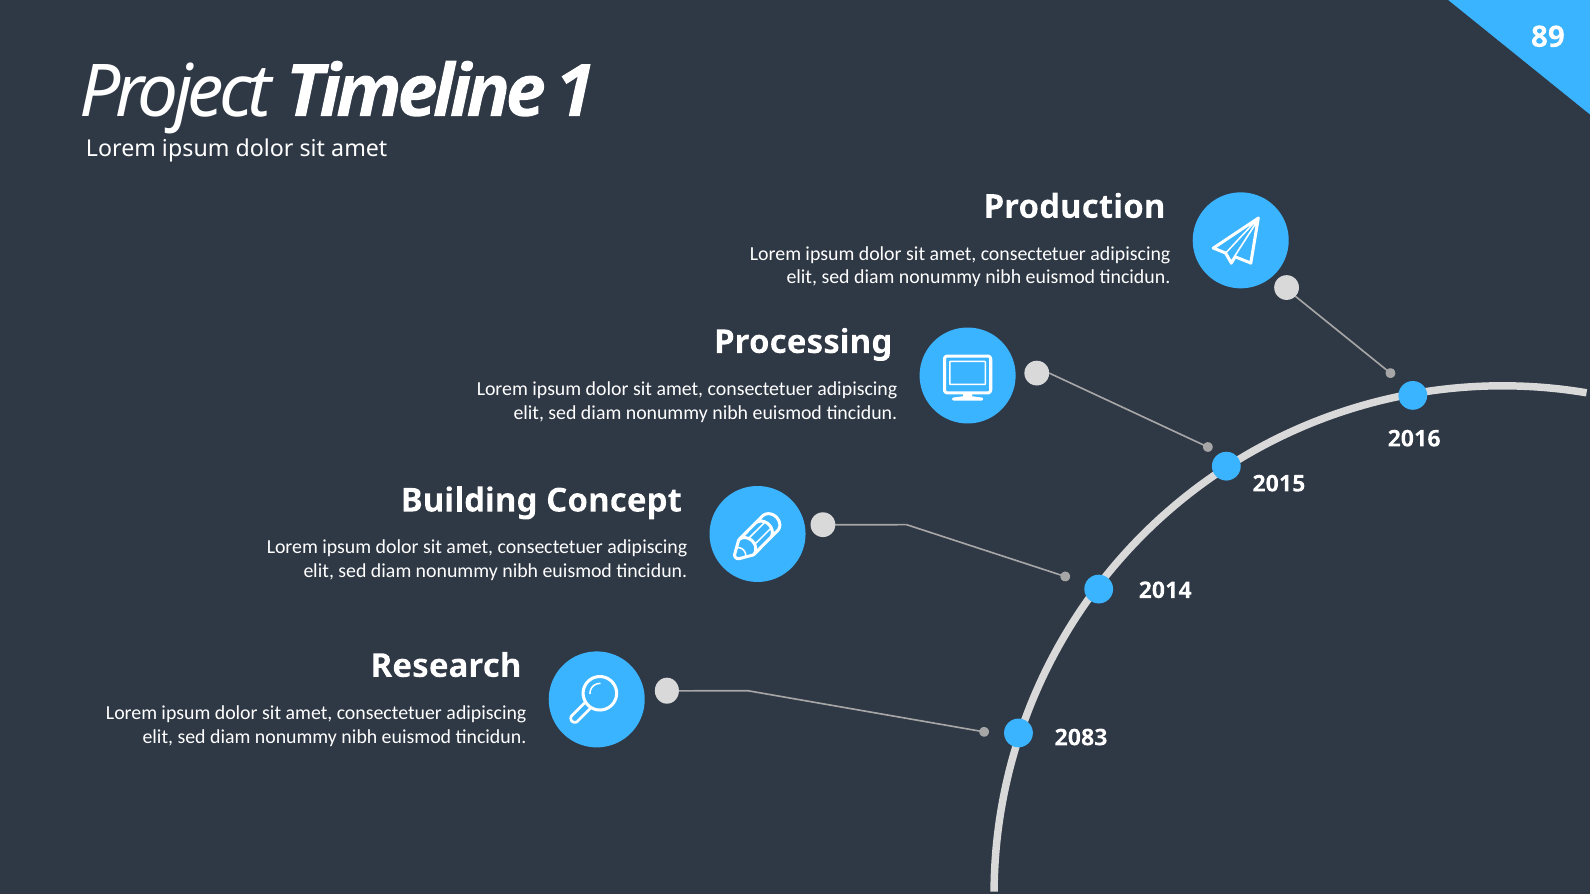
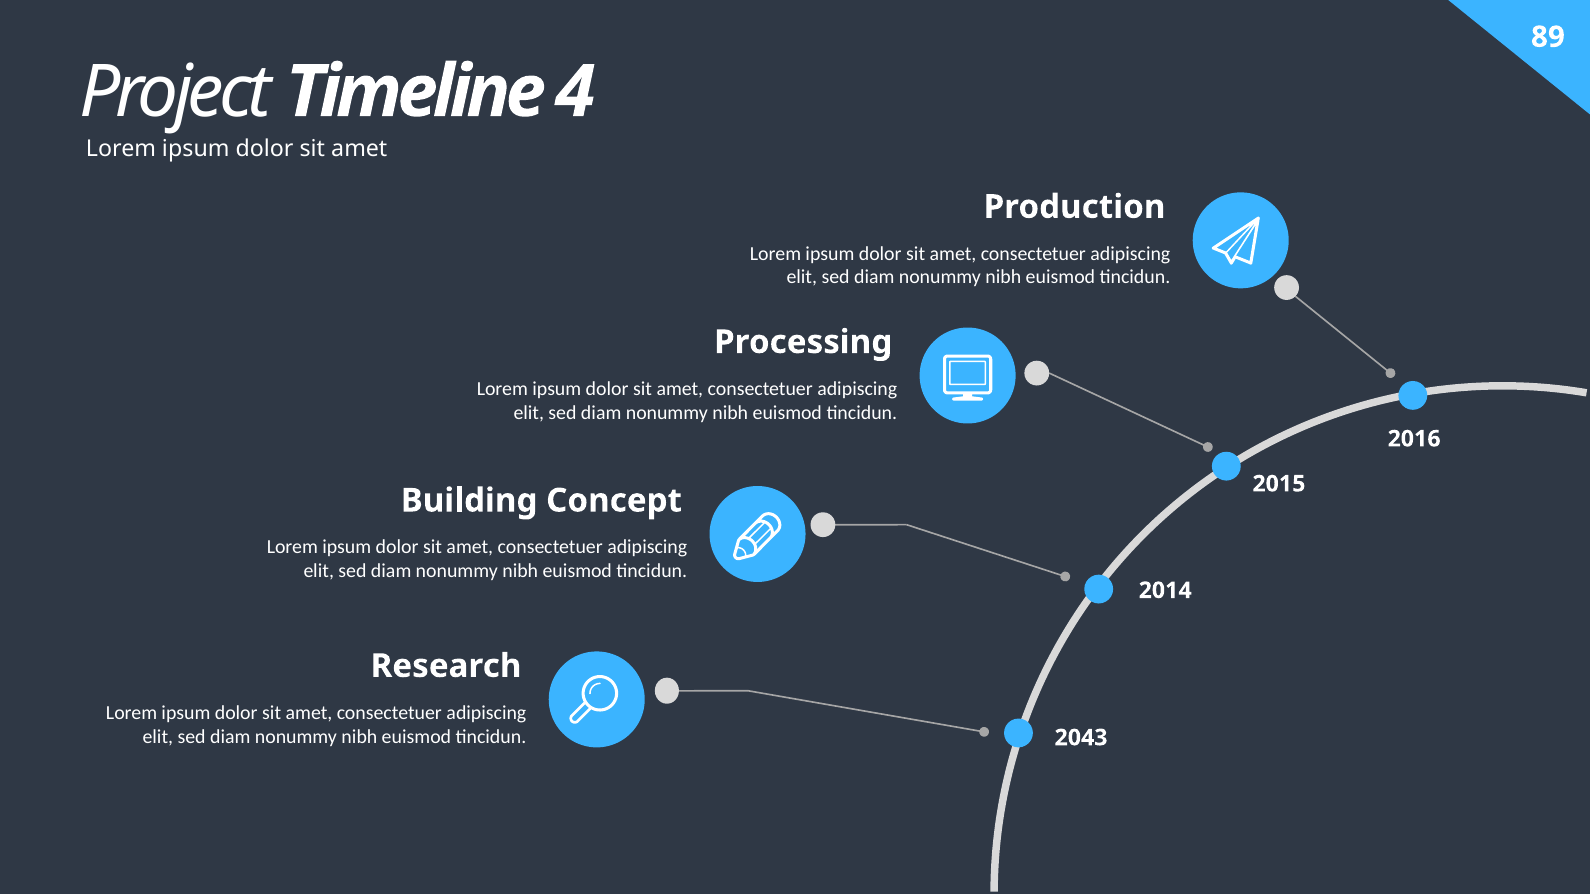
1: 1 -> 4 (575, 92)
2083: 2083 -> 2043 (1081, 738)
